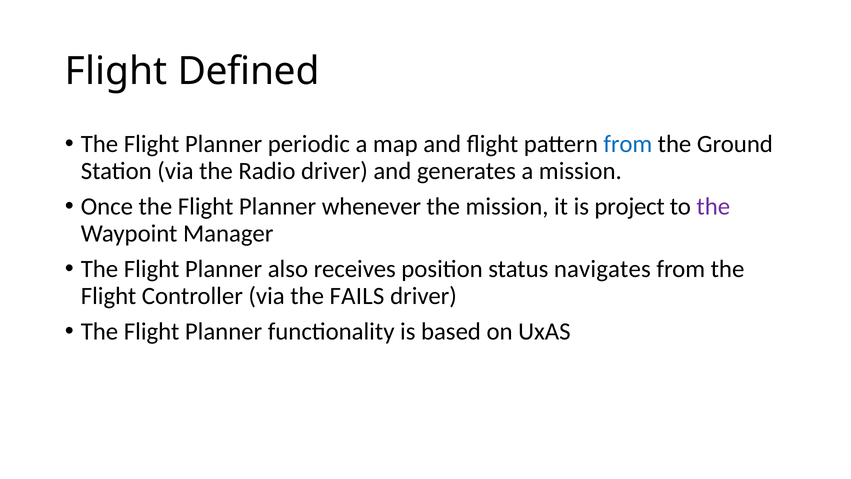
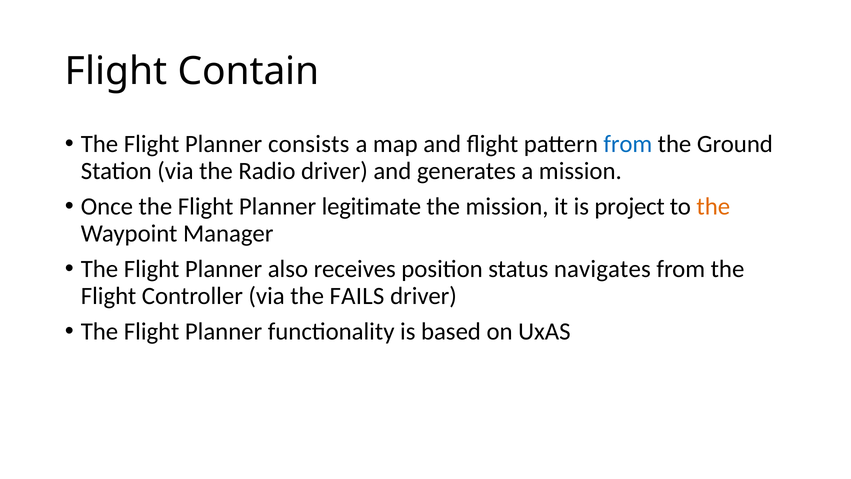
Defined: Defined -> Contain (248, 71)
periodic: periodic -> consists (309, 144)
whenever: whenever -> legitimate (371, 206)
the colour: purple -> orange (713, 206)
